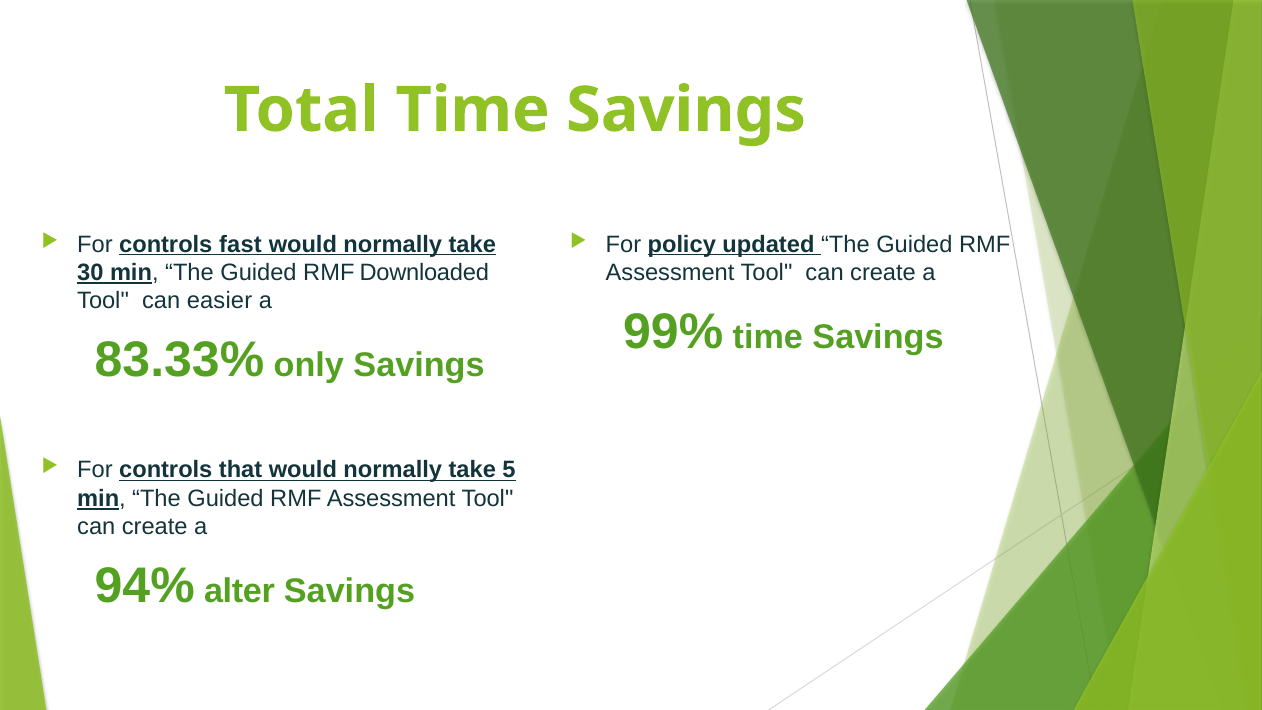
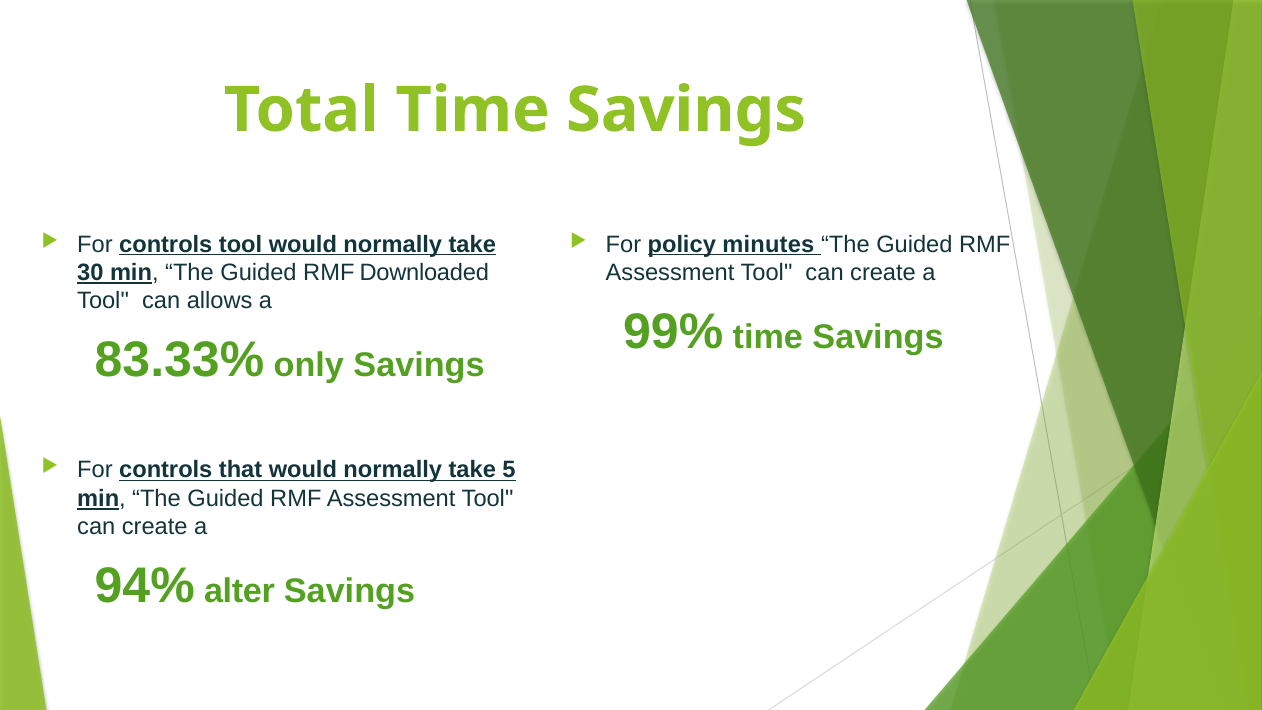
controls fast: fast -> tool (241, 244)
updated: updated -> minutes (768, 244)
easier: easier -> allows (220, 301)
